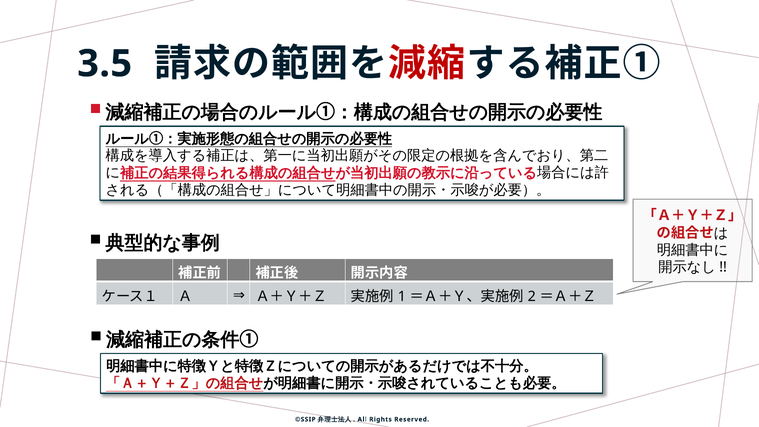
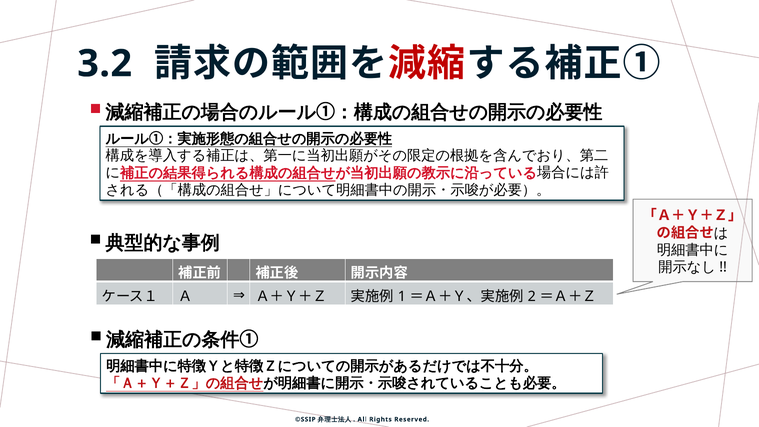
3.5: 3.5 -> 3.2 (105, 64)
